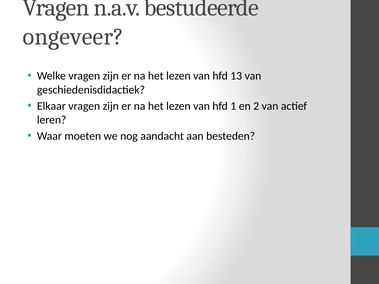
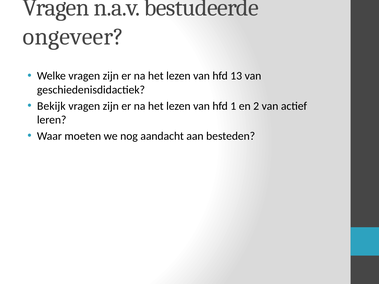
Elkaar: Elkaar -> Bekijk (51, 106)
